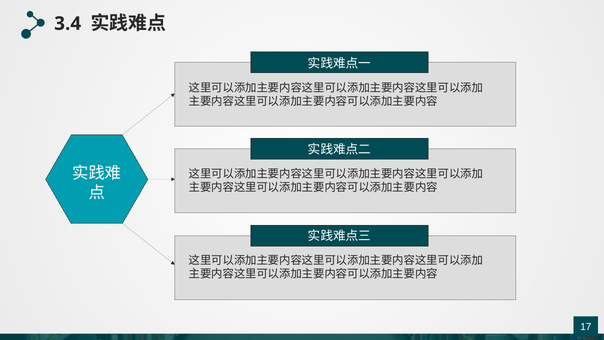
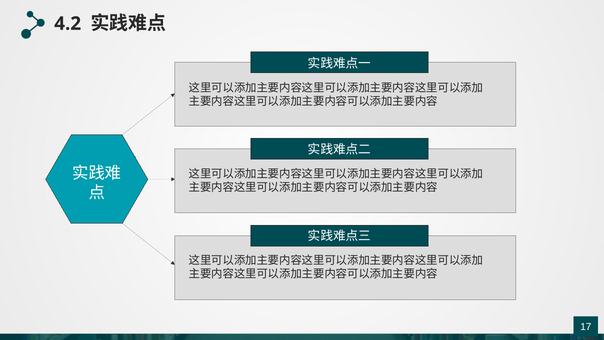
3.4: 3.4 -> 4.2 (68, 24)
